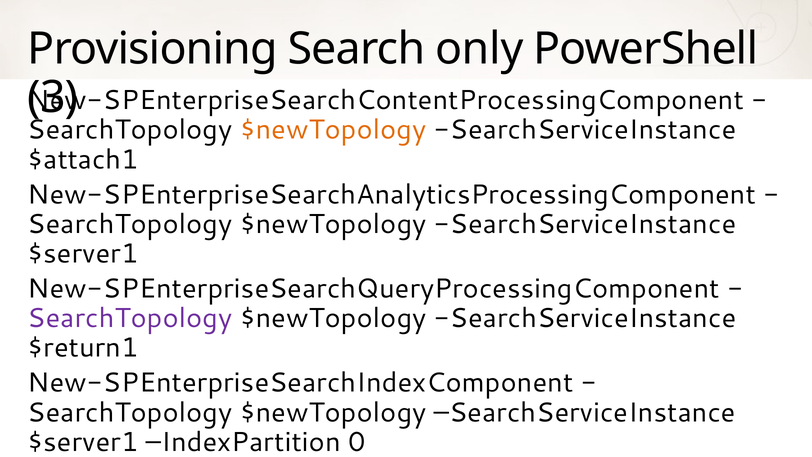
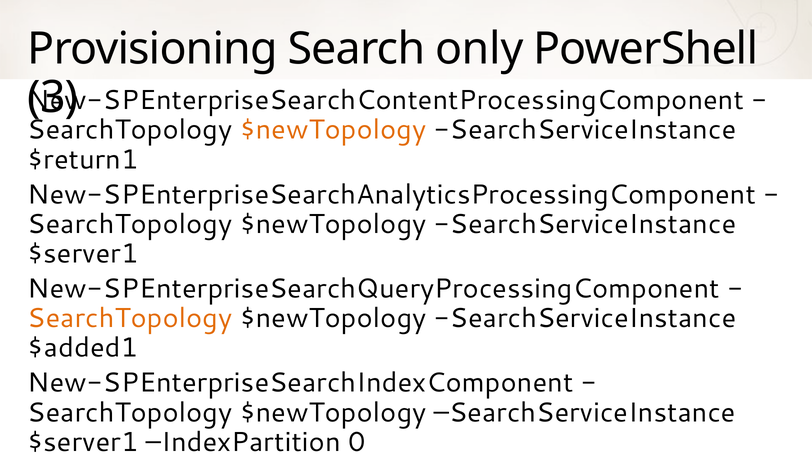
$attach1: $attach1 -> $return1 (83, 159)
SearchTopology colour: purple -> orange (130, 318)
$return1: $return1 -> $added1 (83, 348)
